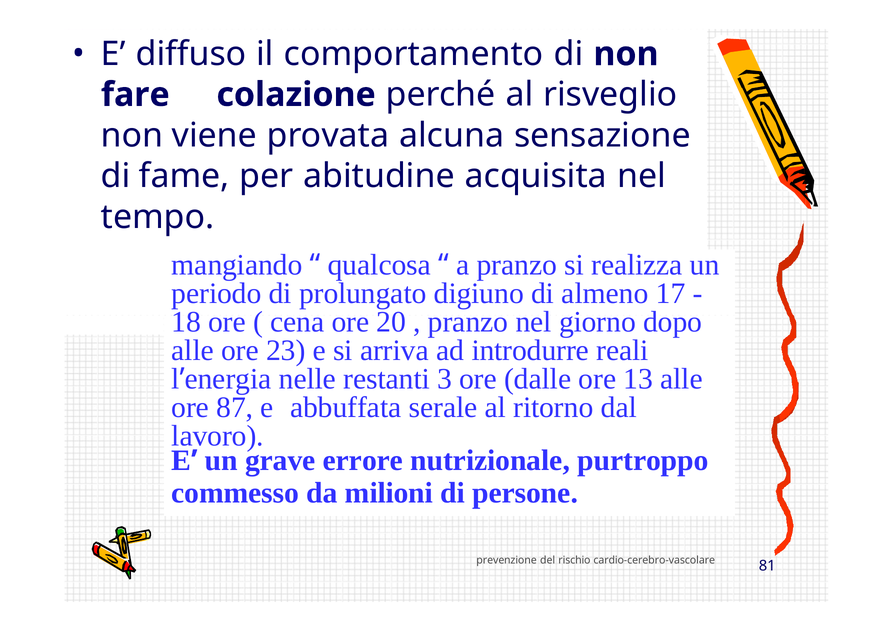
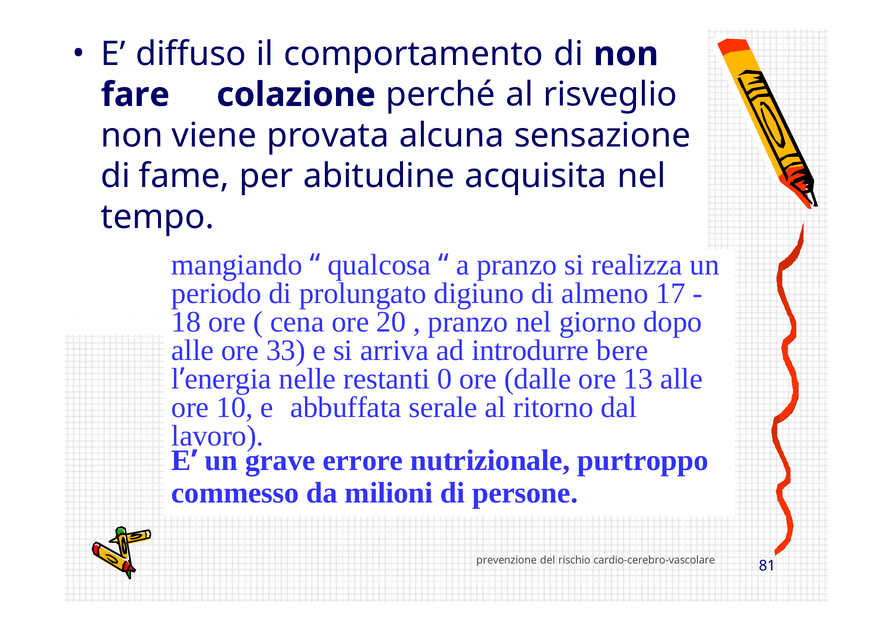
23: 23 -> 33 (286, 351)
reali: reali -> bere (622, 351)
3: 3 -> 0 (445, 379)
87: 87 -> 10 (235, 408)
